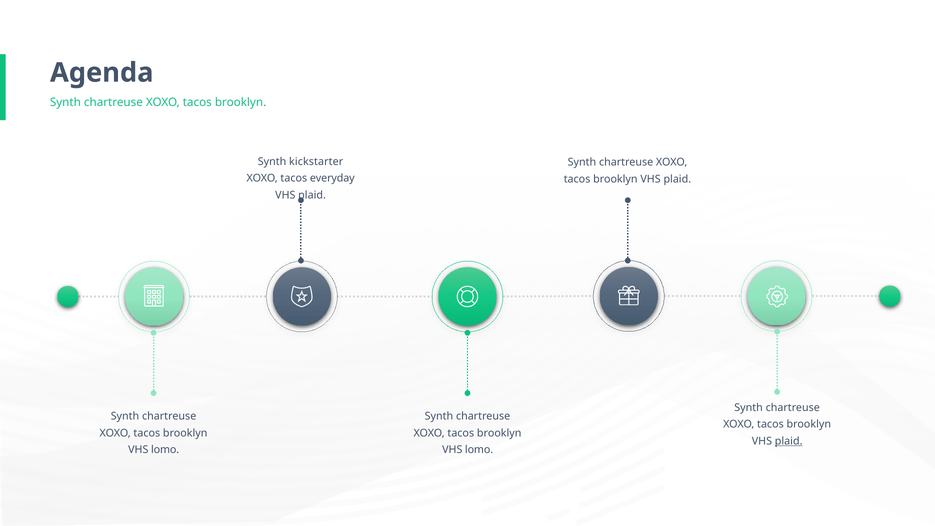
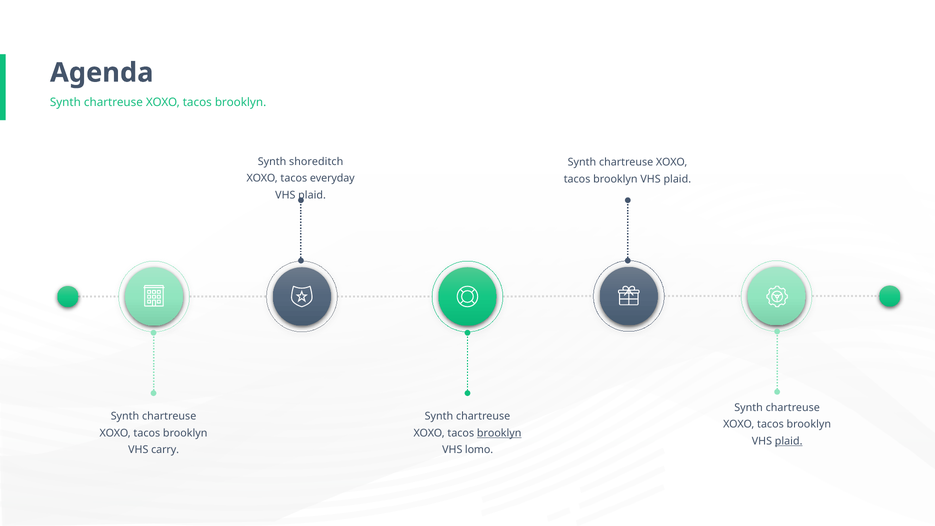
kickstarter: kickstarter -> shoreditch (316, 162)
brooklyn underline: none -> present (499, 433)
lomo: lomo -> carry (165, 450)
